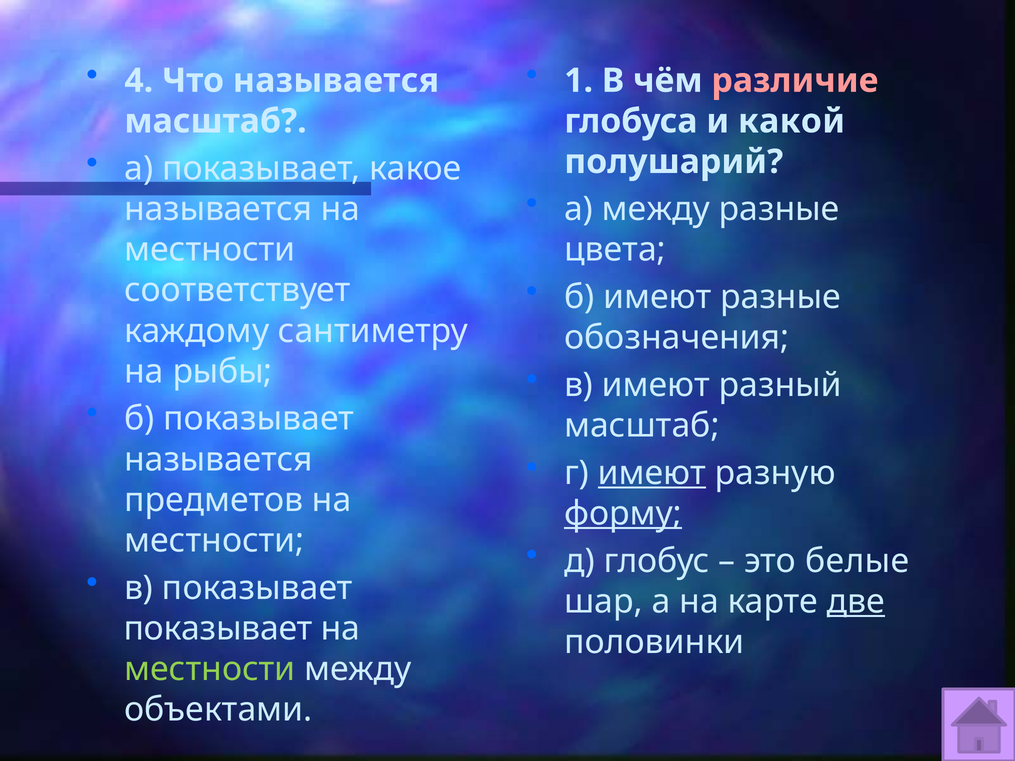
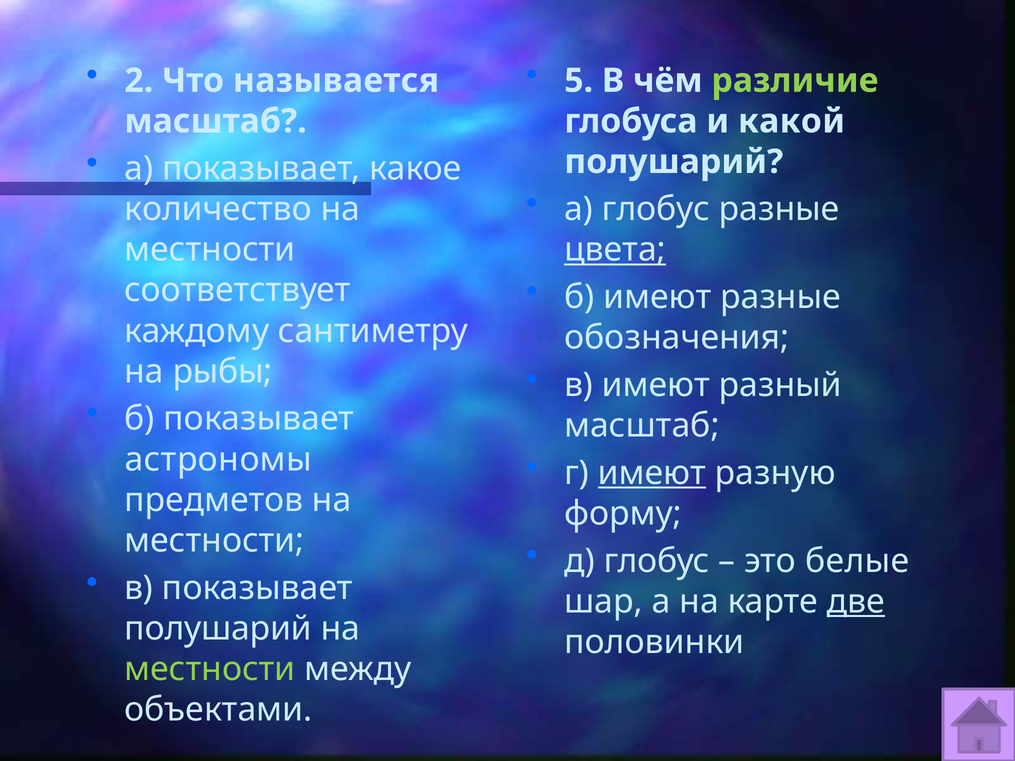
4: 4 -> 2 (139, 81)
1: 1 -> 5 (579, 81)
различие colour: pink -> light green (795, 81)
а между: между -> глобус (656, 209)
называется: называется -> количество (218, 209)
цвета underline: none -> present (615, 250)
называется: называется -> астрономы (218, 460)
форму underline: present -> none (623, 514)
показывает: показывает -> полушарий (218, 629)
